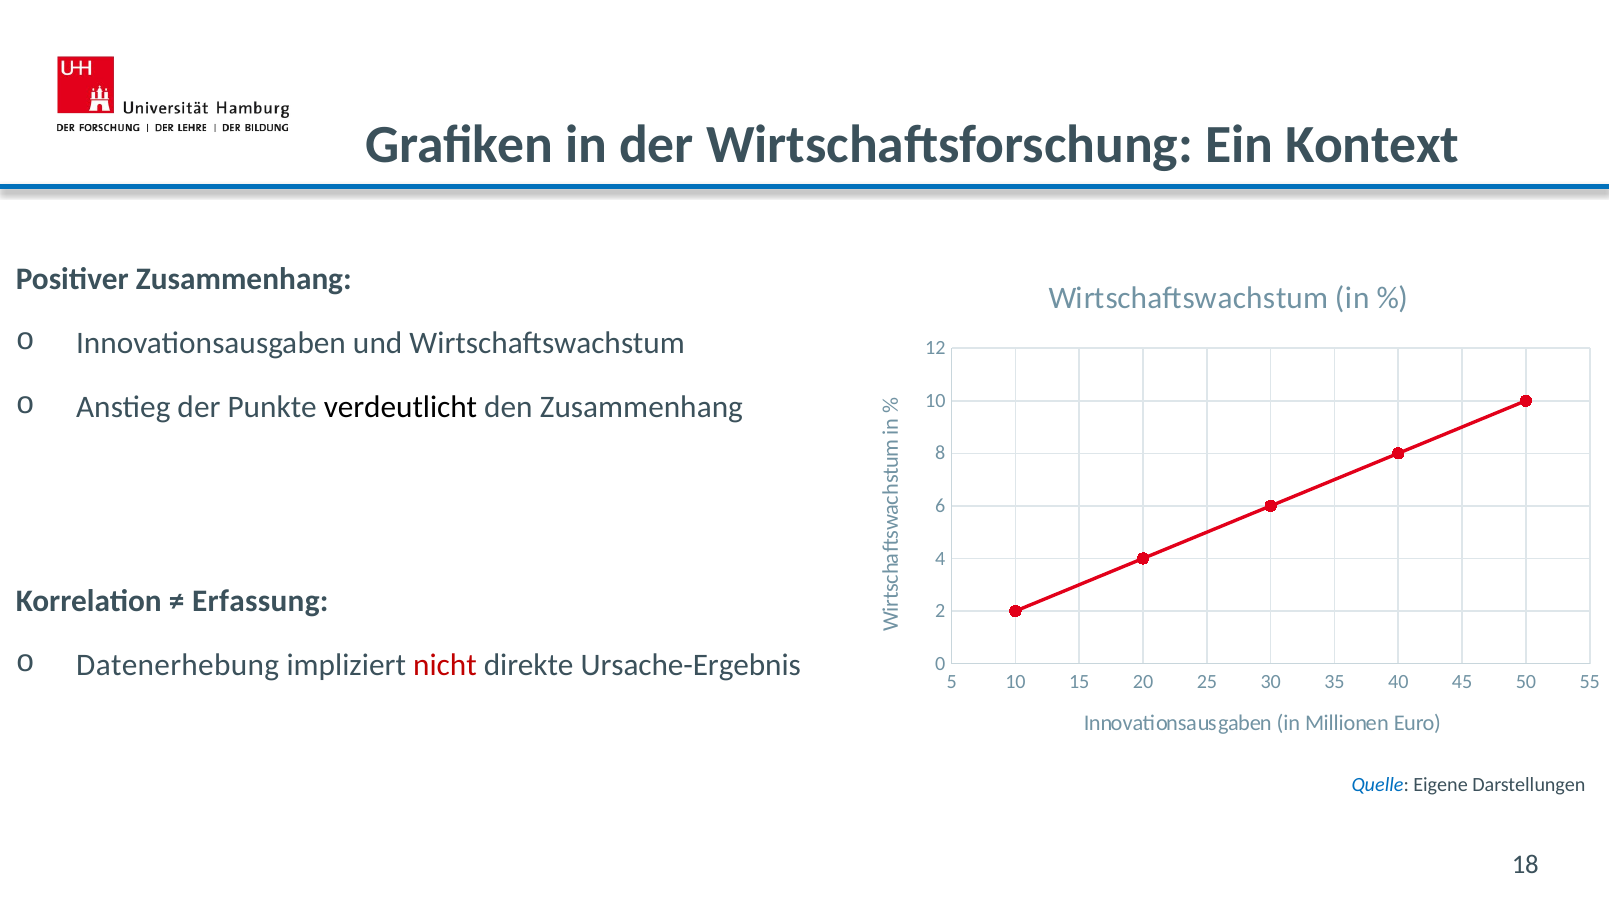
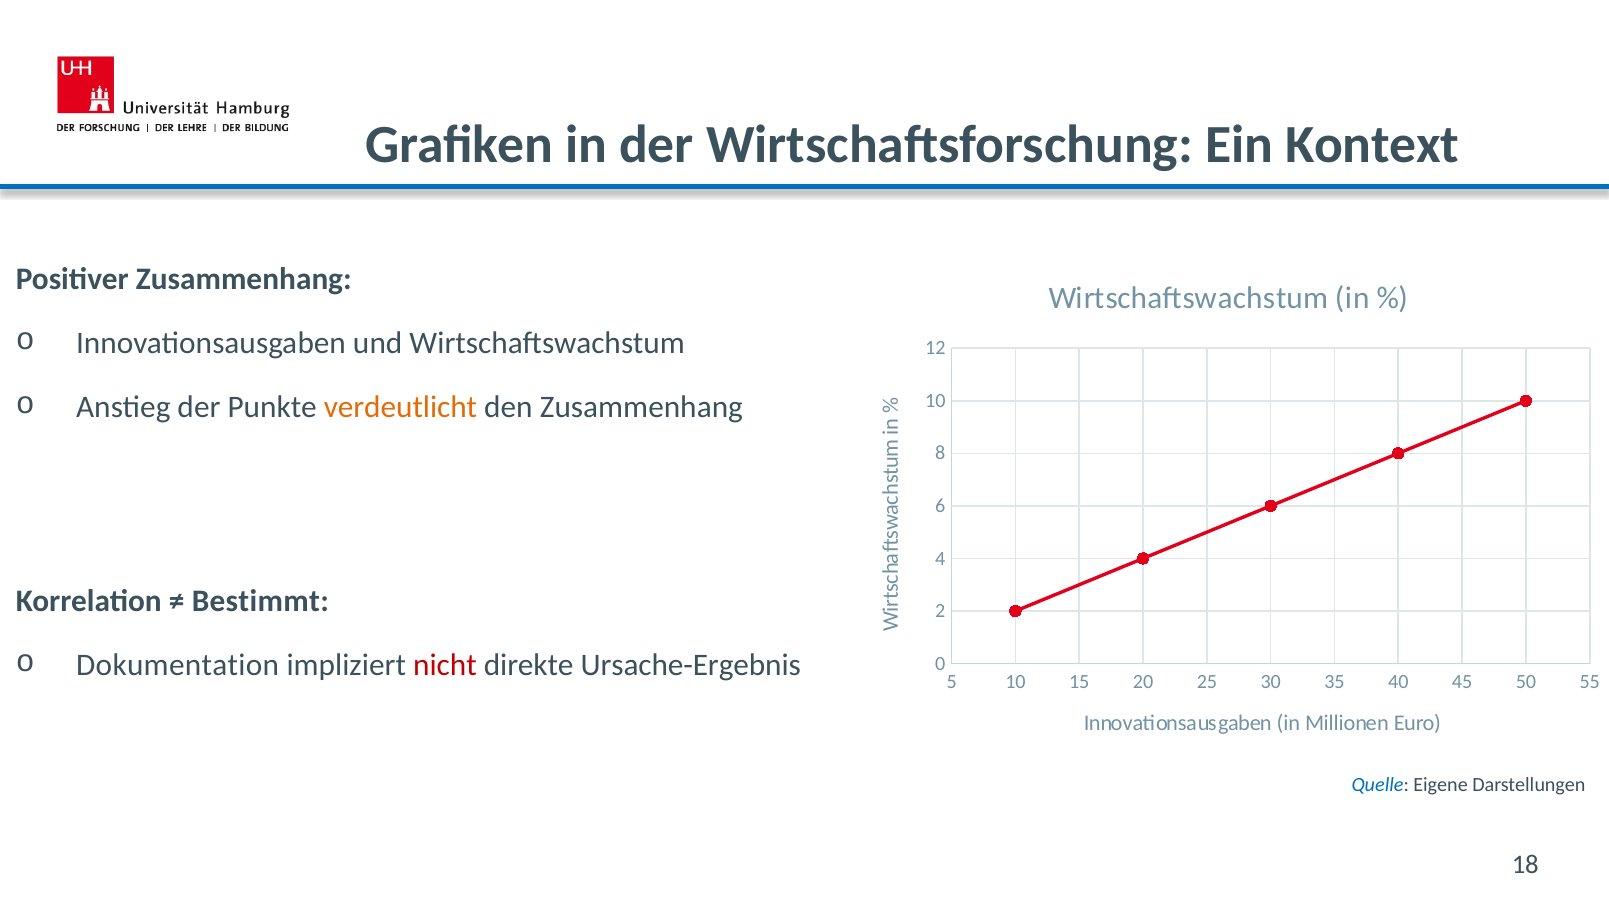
verdeutlicht colour: black -> orange (400, 408)
Erfassung: Erfassung -> Bestimmt (260, 601)
Datenerhebung: Datenerhebung -> Dokumentation (178, 666)
